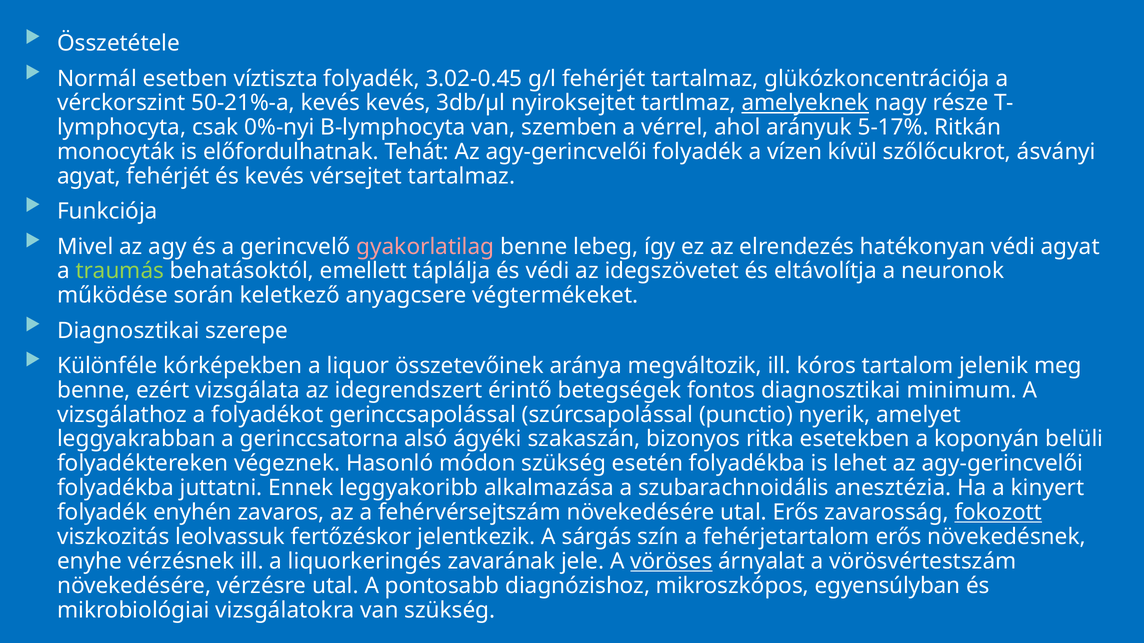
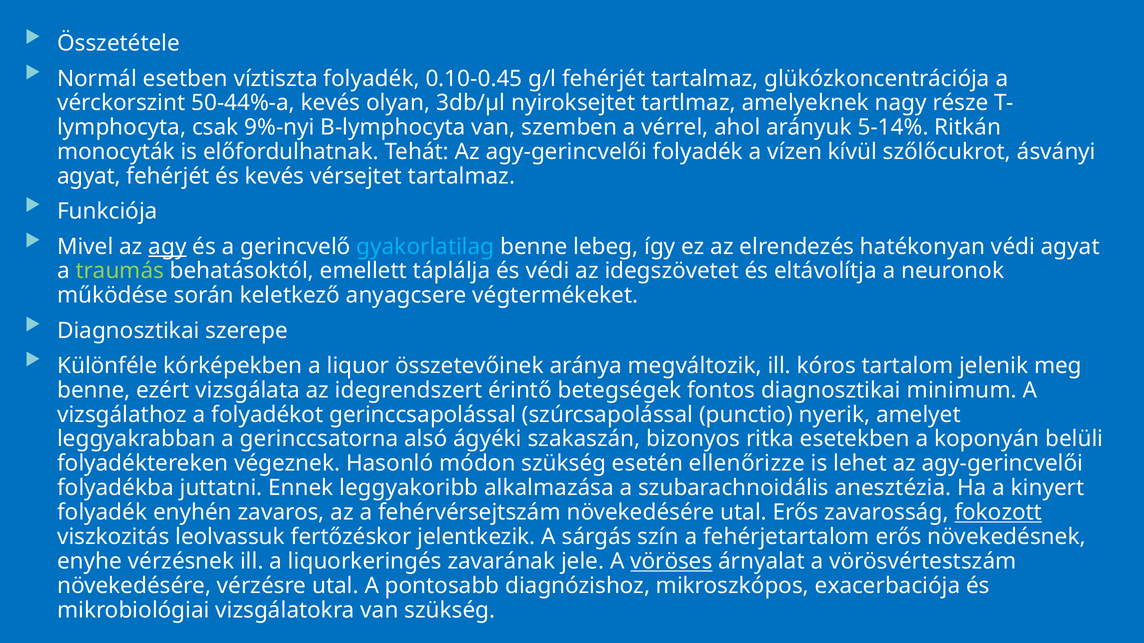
3.02-0.45: 3.02-0.45 -> 0.10-0.45 (474, 79)
50-21%-a: 50-21%-a -> 50-44%-a (243, 103)
kevés kevés: kevés -> olyan (398, 103)
amelyeknek underline: present -> none (805, 103)
0%-nyi: 0%-nyi -> 9%-nyi (279, 128)
5-17%: 5-17% -> 5-14% (893, 128)
agy underline: none -> present (168, 247)
gyakorlatilag colour: pink -> light blue (425, 247)
esetén folyadékba: folyadékba -> ellenőrizze (747, 464)
egyensúlyban: egyensúlyban -> exacerbaciója (888, 586)
